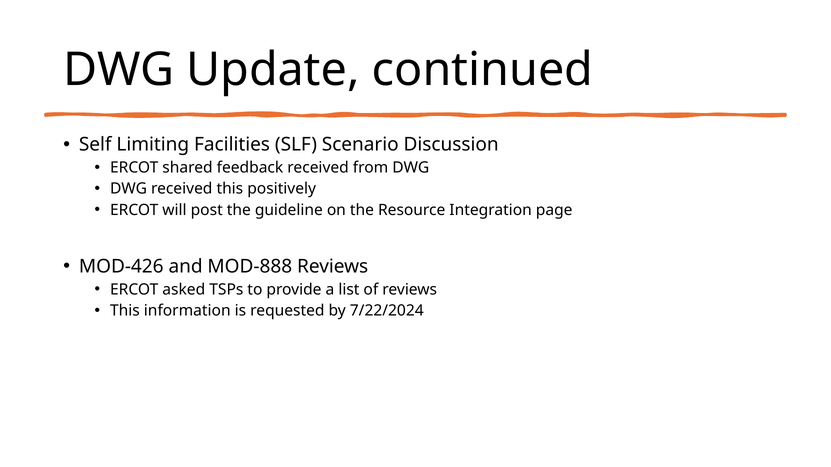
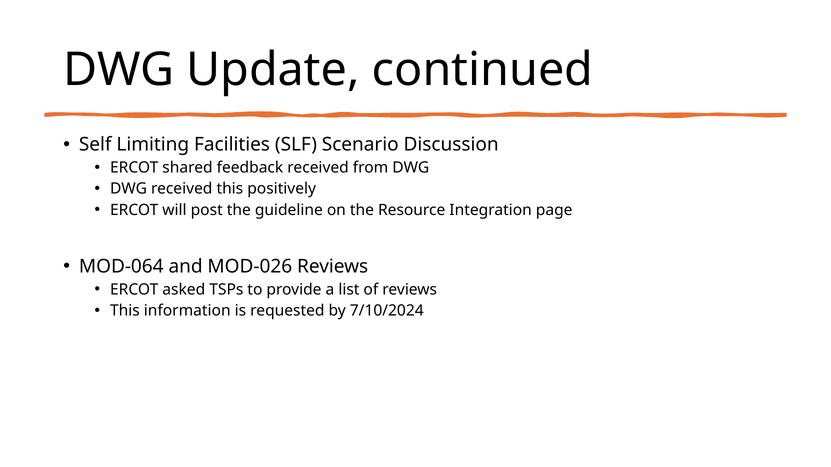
MOD-426: MOD-426 -> MOD-064 (121, 267)
MOD-888: MOD-888 -> MOD-026 (250, 267)
7/22/2024: 7/22/2024 -> 7/10/2024 (387, 311)
